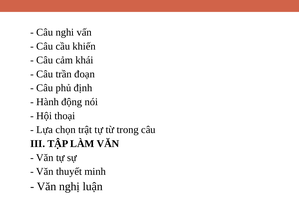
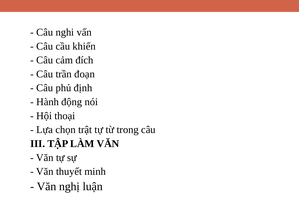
khái: khái -> đích (84, 60)
